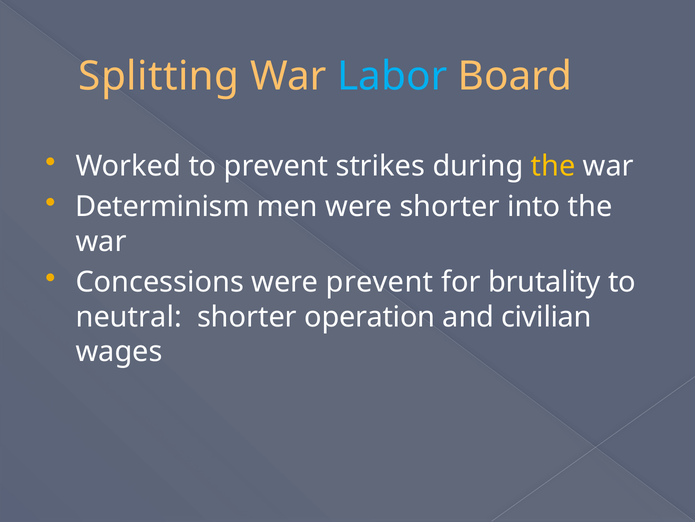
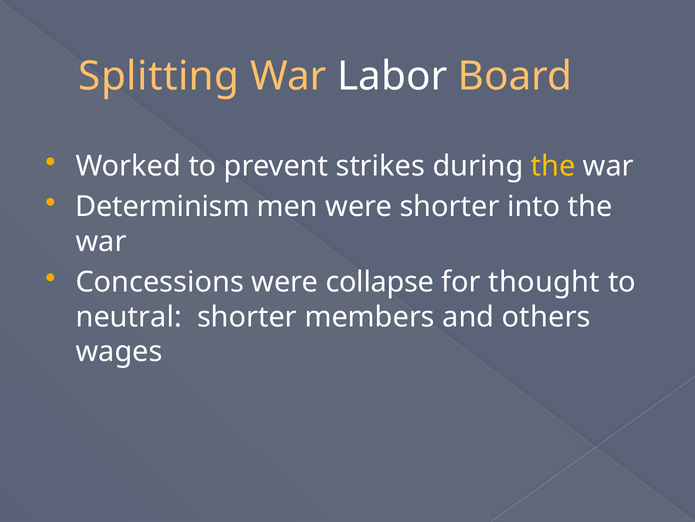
Labor colour: light blue -> white (392, 76)
were prevent: prevent -> collapse (380, 282)
brutality: brutality -> thought (544, 282)
operation: operation -> members (370, 317)
civilian: civilian -> others (546, 317)
